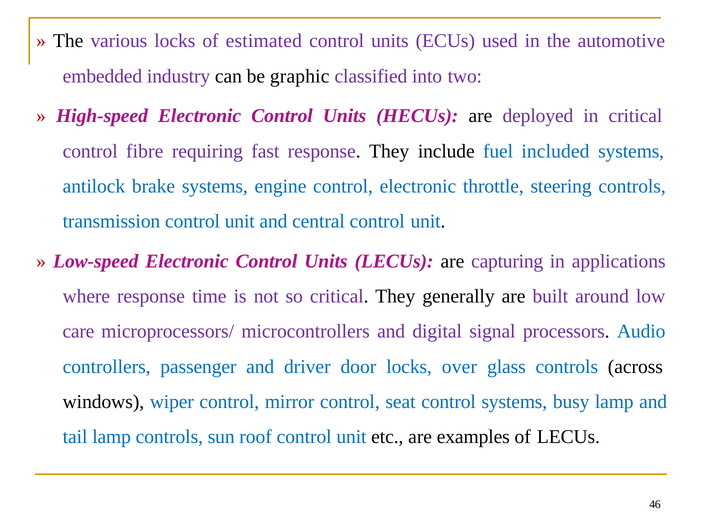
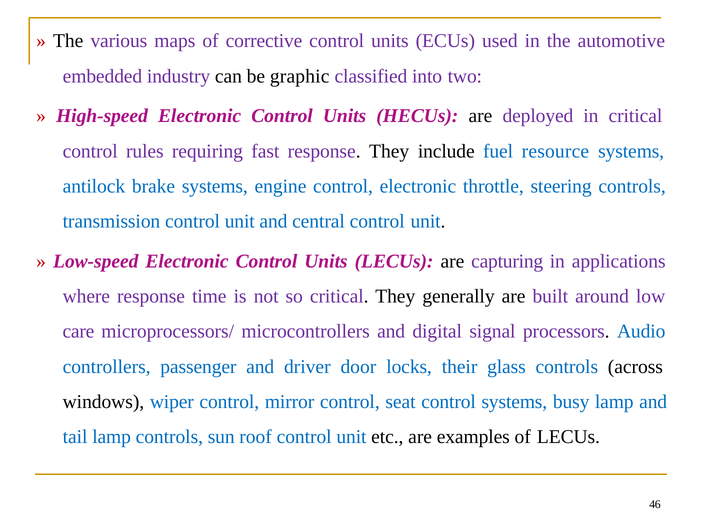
various locks: locks -> maps (175, 41)
estimated: estimated -> corrective (264, 41)
fibre: fibre -> rules (145, 151)
included: included -> resource (555, 151)
over: over -> their (460, 366)
